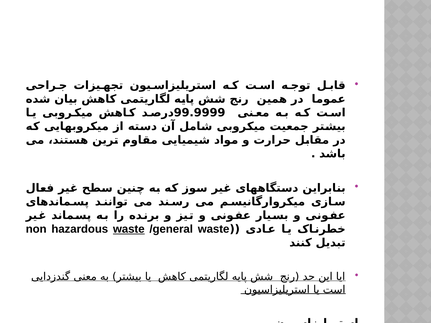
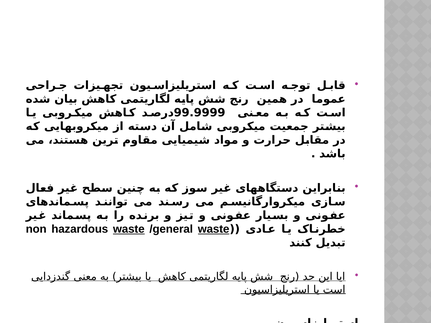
waste underline: none -> present (214, 229)
